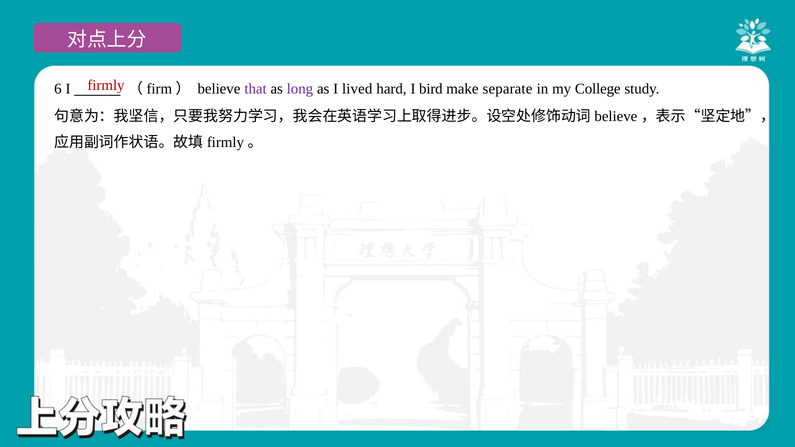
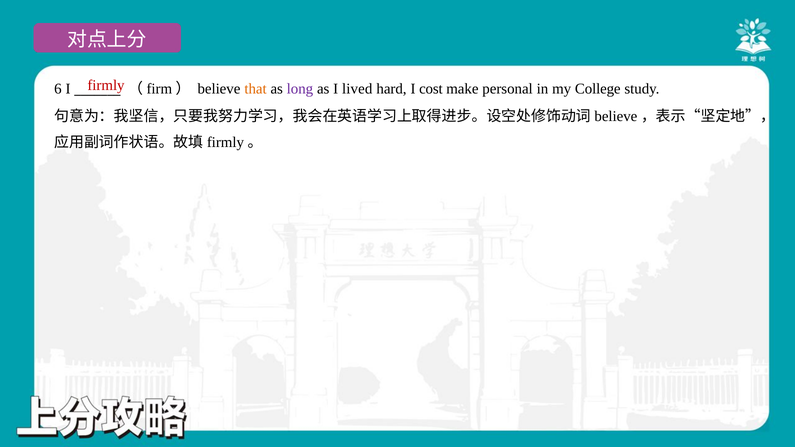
that colour: purple -> orange (256, 89)
bird: bird -> cost (431, 89)
separate: separate -> personal (508, 89)
